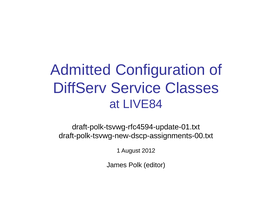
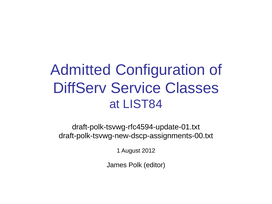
LIVE84: LIVE84 -> LIST84 (143, 104)
